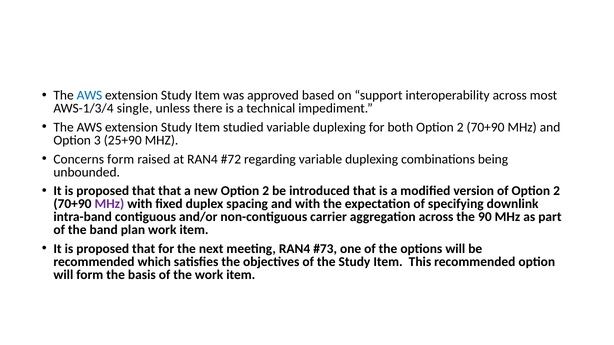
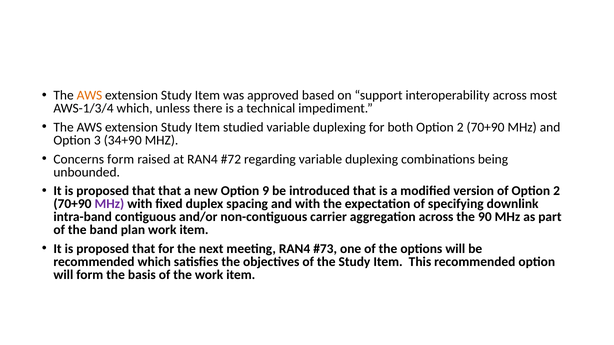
AWS colour: blue -> orange (89, 96)
AWS-1/3/4 single: single -> which (135, 109)
25+90: 25+90 -> 34+90 (123, 140)
new Option 2: 2 -> 9 (266, 191)
